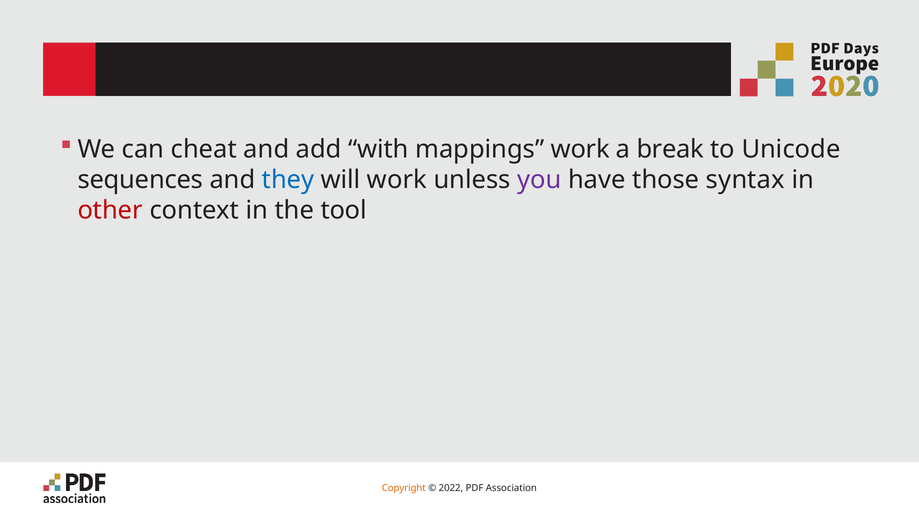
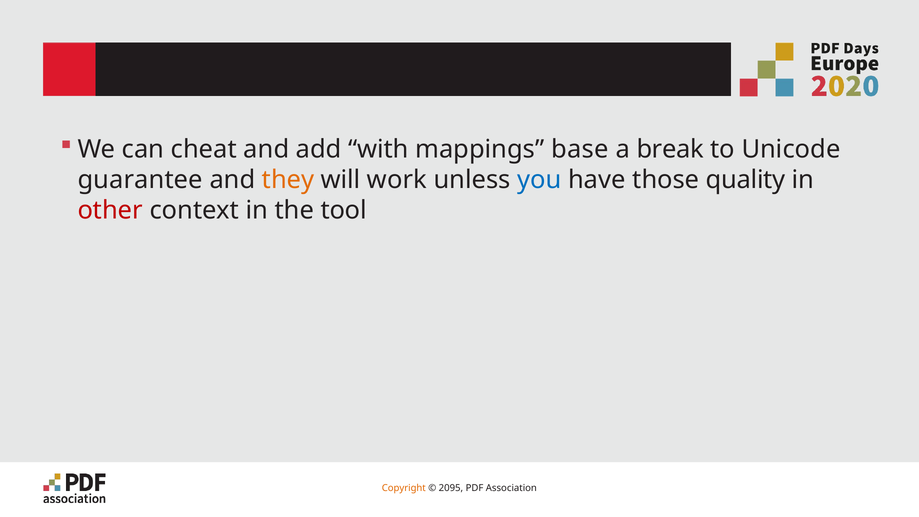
mappings work: work -> base (580, 149)
sequences: sequences -> guarantee (140, 180)
they colour: blue -> orange (288, 180)
you colour: purple -> blue (539, 180)
syntax: syntax -> quality (746, 180)
2022: 2022 -> 2095 (451, 488)
